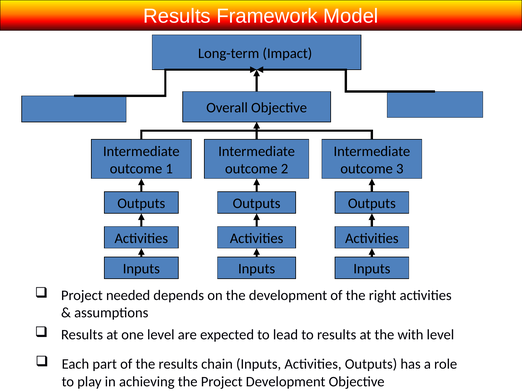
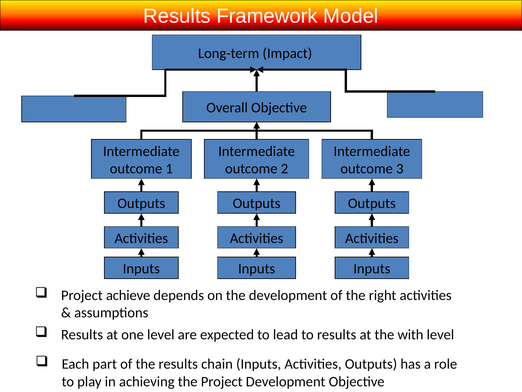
needed: needed -> achieve (128, 295)
